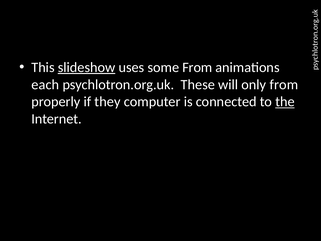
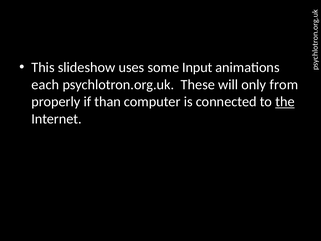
slideshow underline: present -> none (87, 67)
some From: From -> Input (197, 67)
they: they -> than (108, 102)
